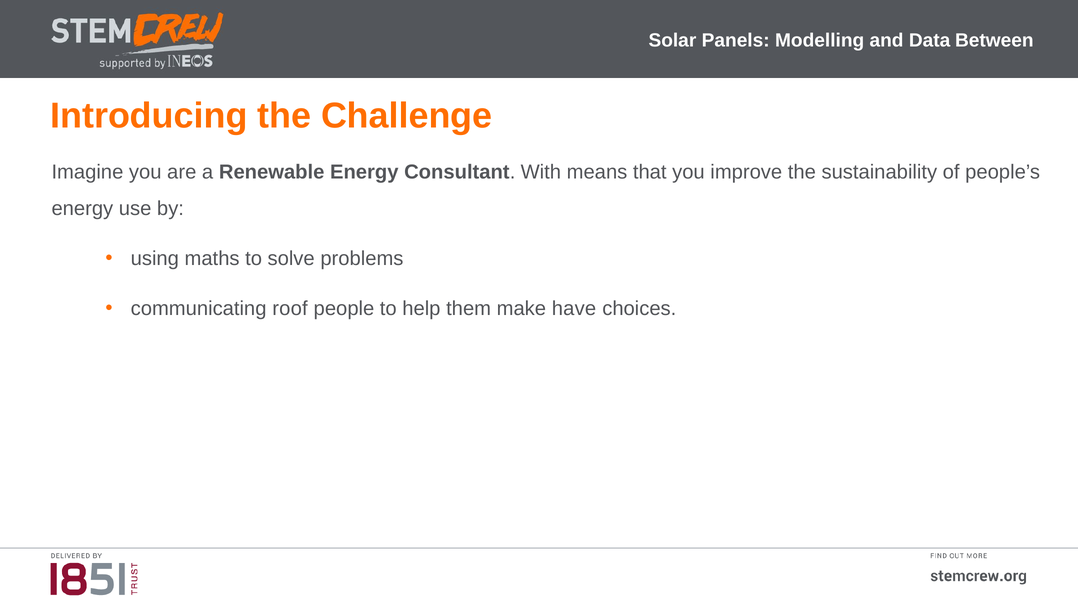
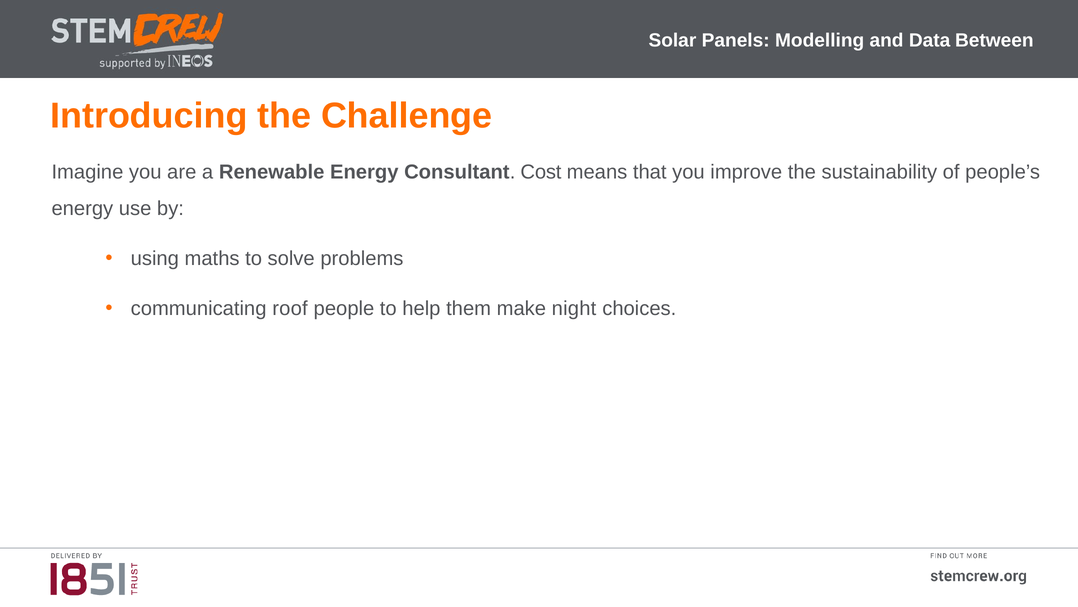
With: With -> Cost (541, 172)
have: have -> night (574, 308)
